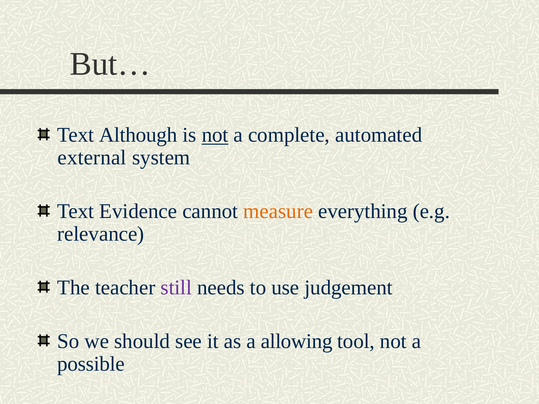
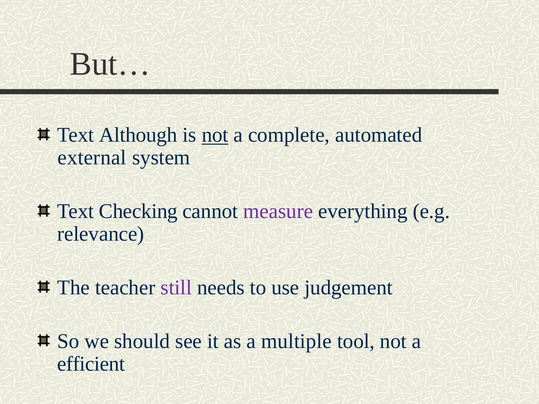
Evidence: Evidence -> Checking (138, 211)
measure colour: orange -> purple (278, 211)
allowing: allowing -> multiple (296, 341)
possible: possible -> efficient (91, 364)
